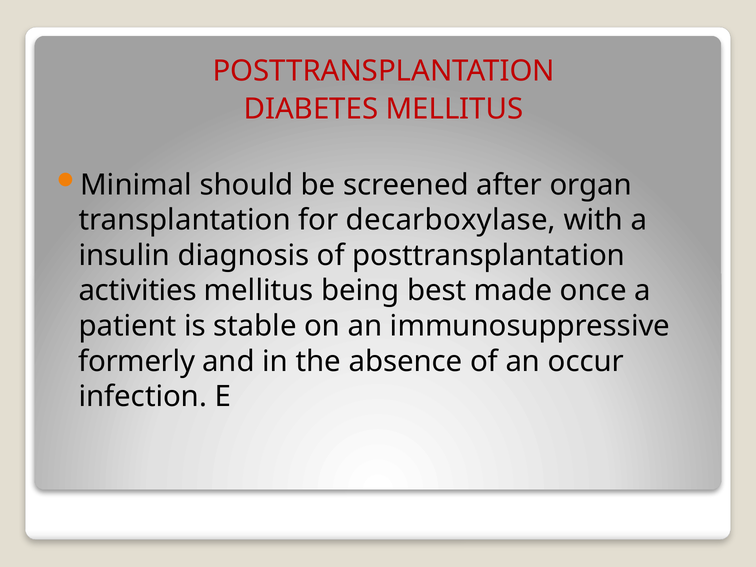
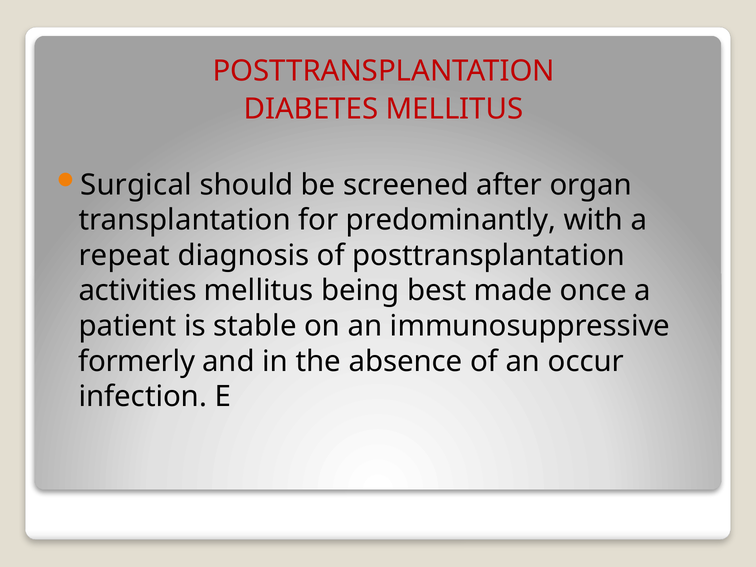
Minimal: Minimal -> Surgical (136, 185)
decarboxylase: decarboxylase -> predominantly (451, 220)
insulin: insulin -> repeat (124, 255)
